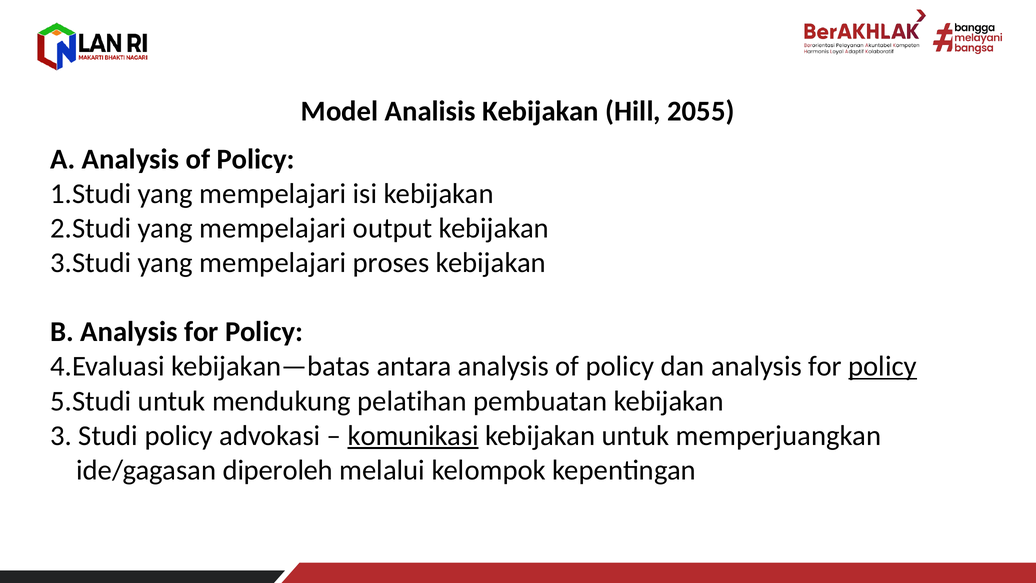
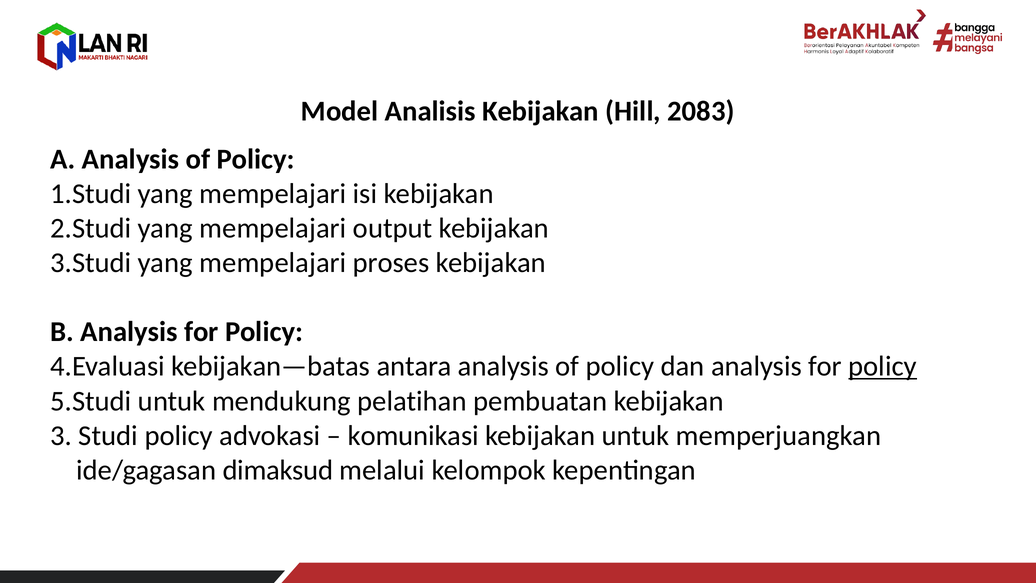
2055: 2055 -> 2083 (701, 111)
komunikasi underline: present -> none (413, 435)
diperoleh: diperoleh -> dimaksud (278, 470)
